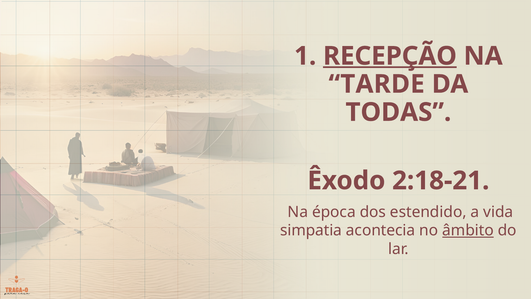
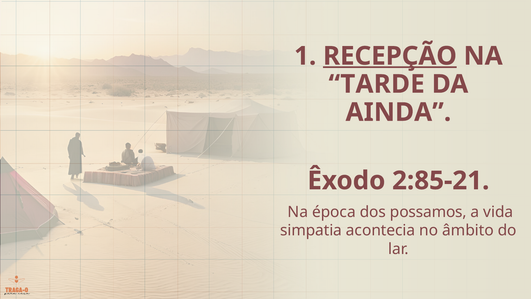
TODAS: TODAS -> AINDA (398, 112)
2:18-21: 2:18-21 -> 2:85-21 (441, 180)
estendido: estendido -> possamos (428, 212)
âmbito underline: present -> none (468, 230)
